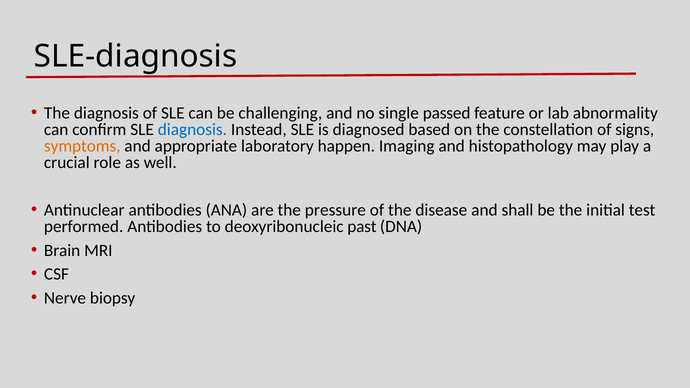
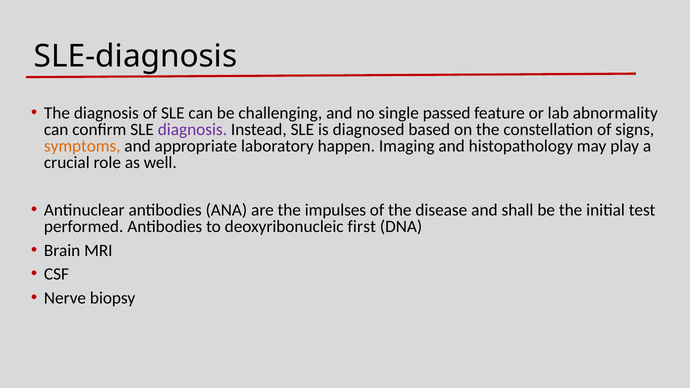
diagnosis colour: blue -> purple (192, 130)
pressure: pressure -> impulses (335, 210)
past: past -> first (362, 227)
